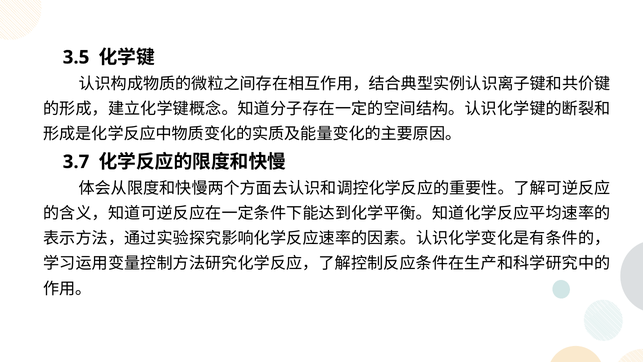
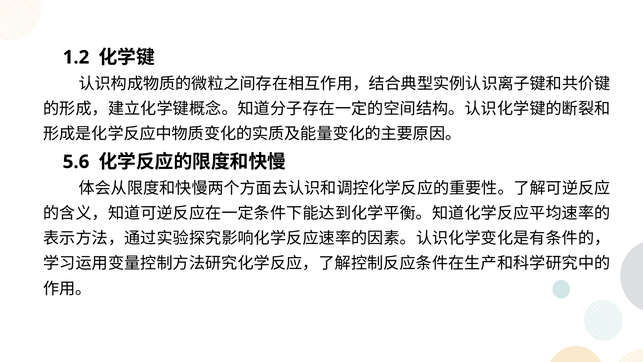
3.5: 3.5 -> 1.2 (76, 57)
3.7: 3.7 -> 5.6 (76, 162)
